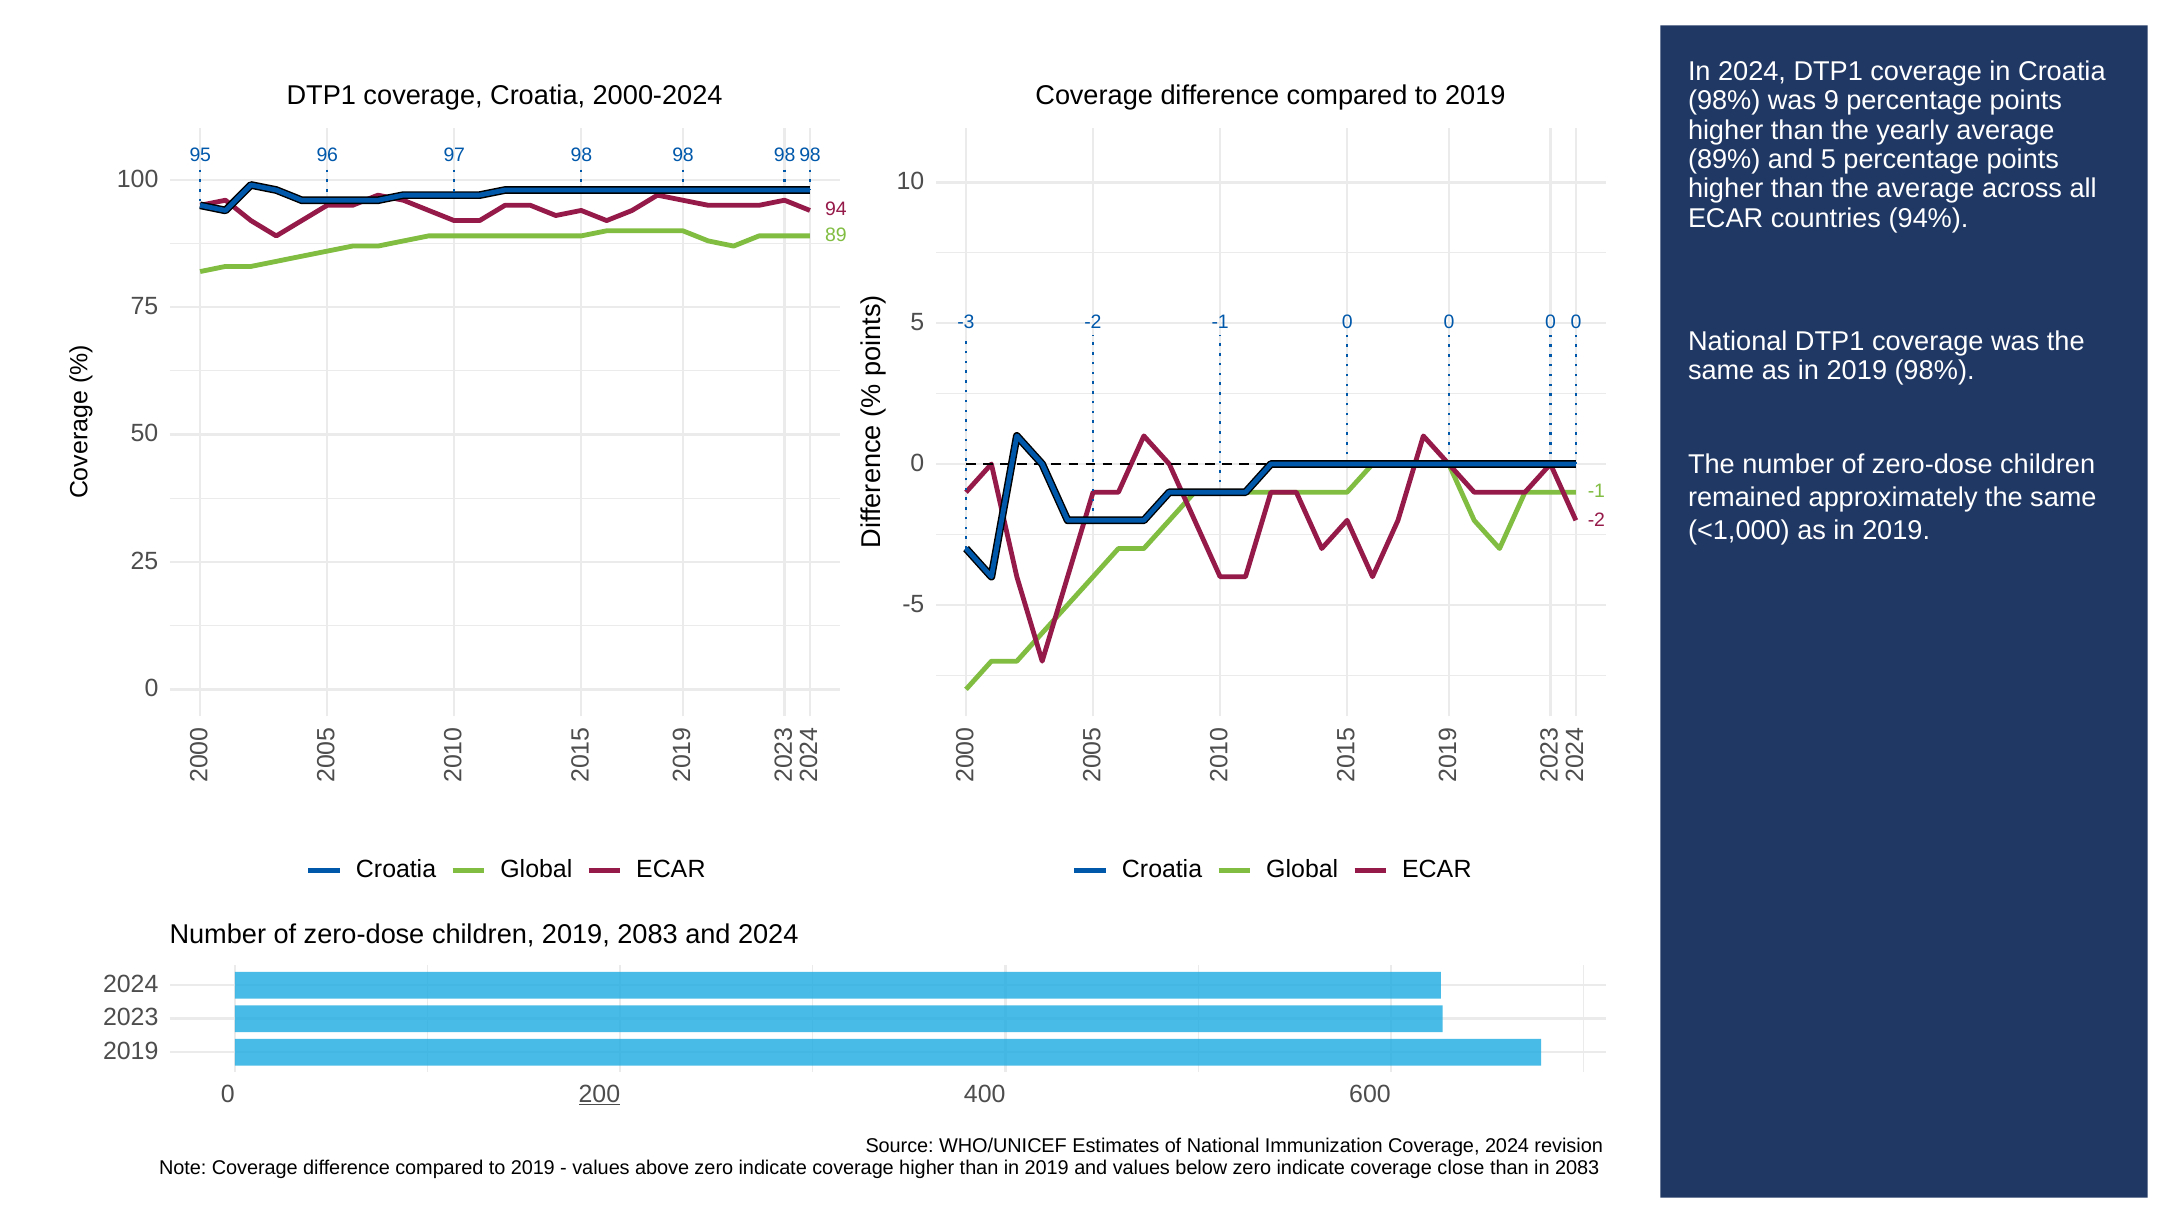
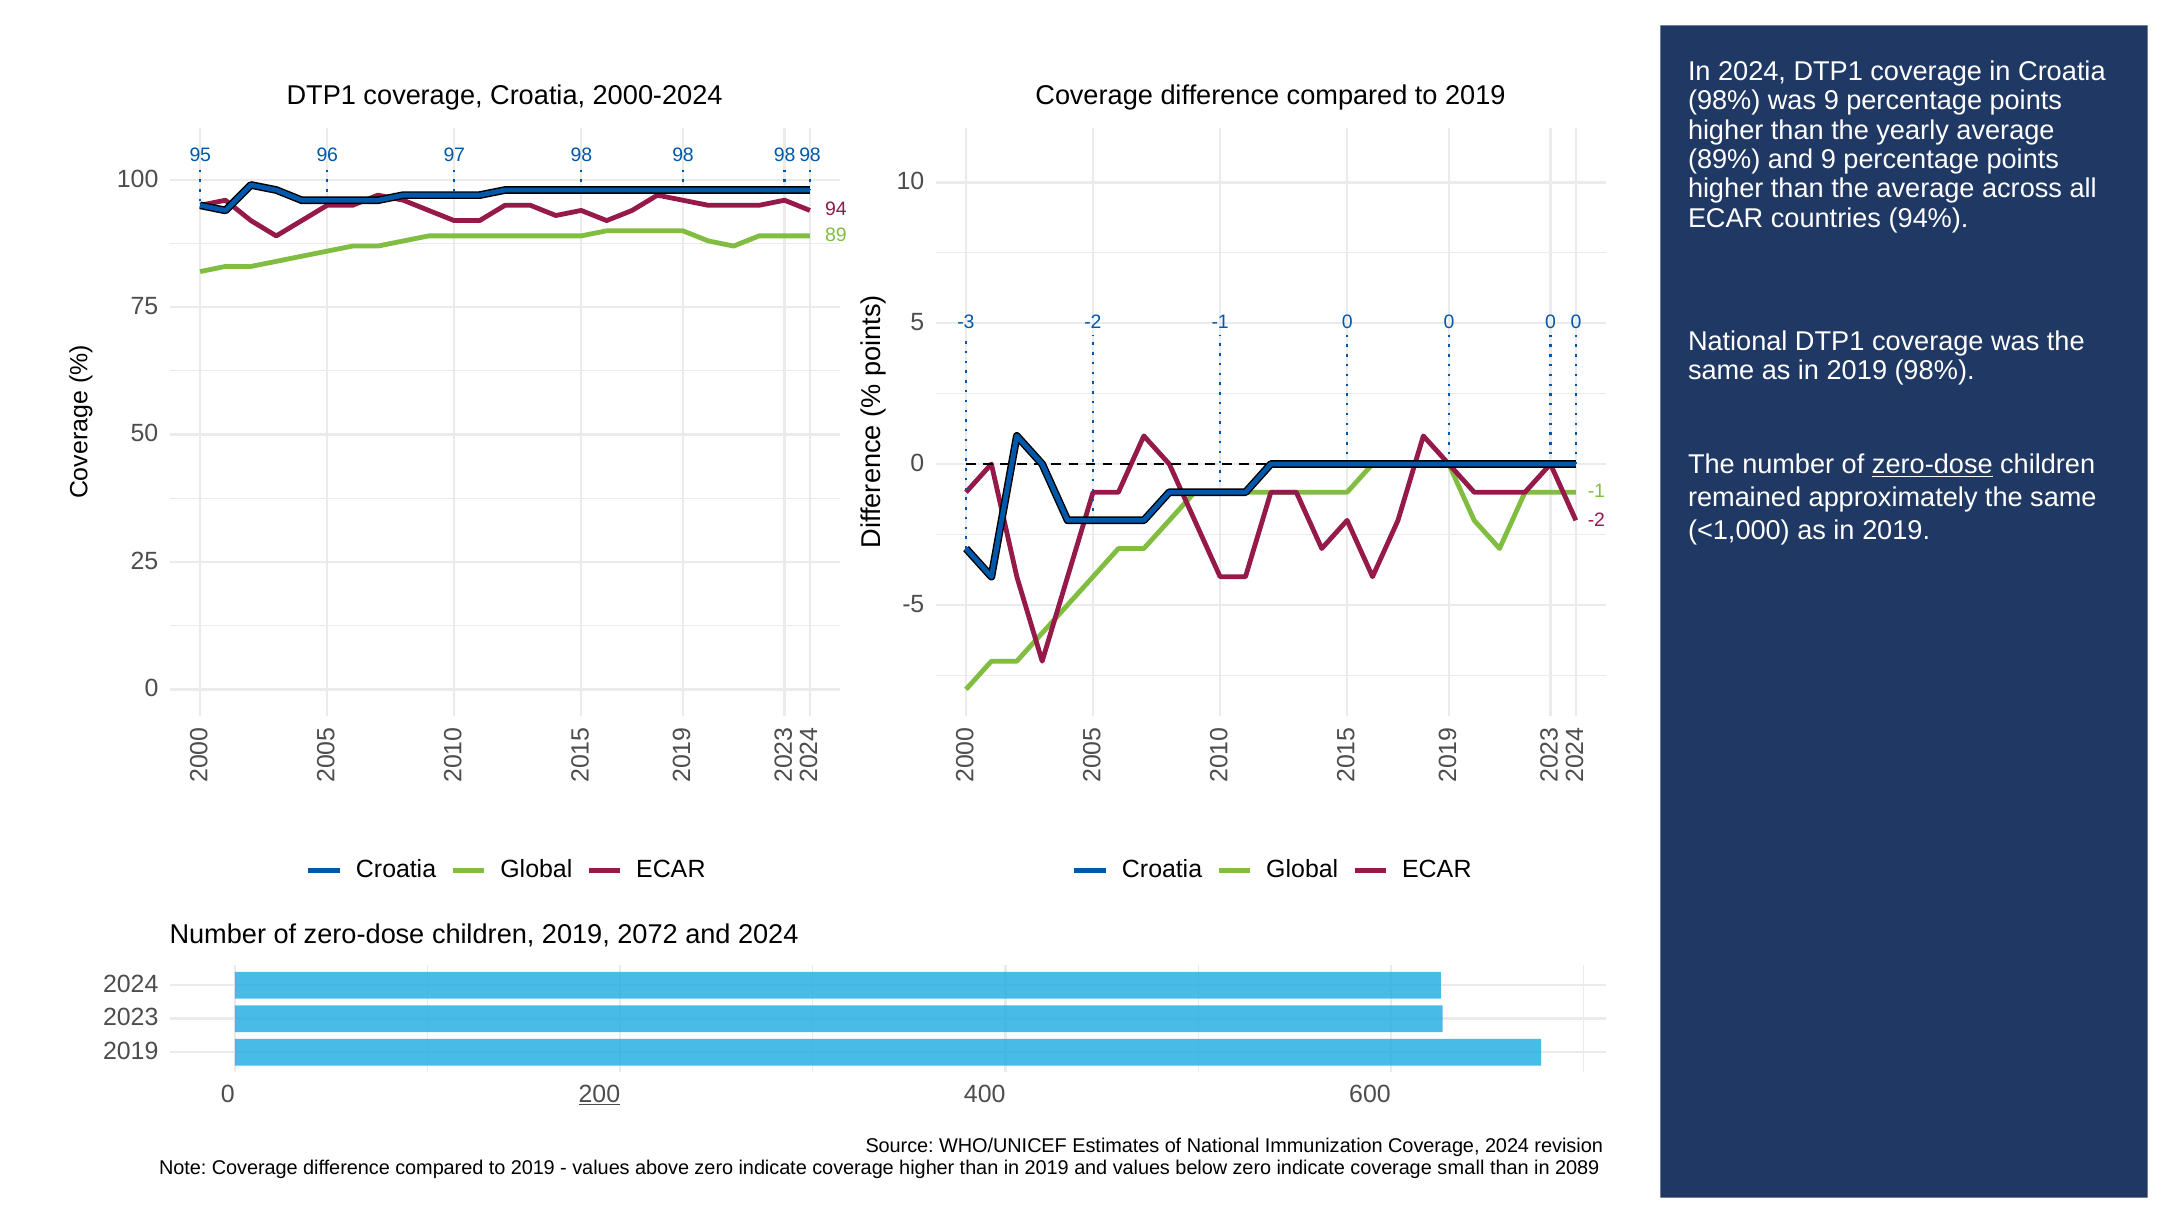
and 5: 5 -> 9 (1828, 160)
zero-dose underline: none -> present (1932, 465)
2019 2083: 2083 -> 2072 (648, 935)
close: close -> small (1461, 1168)
in 2083: 2083 -> 2089 (1577, 1168)
